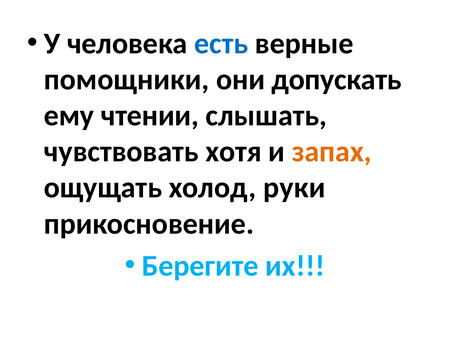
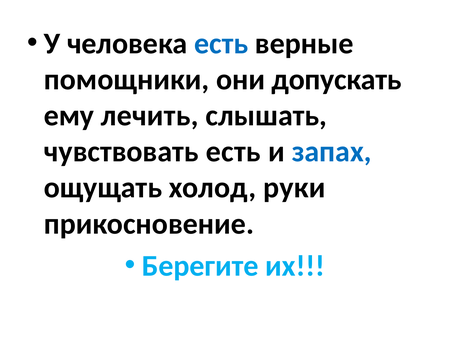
чтении: чтении -> лечить (150, 115)
чувствовать хотя: хотя -> есть (233, 151)
запах colour: orange -> blue (332, 151)
